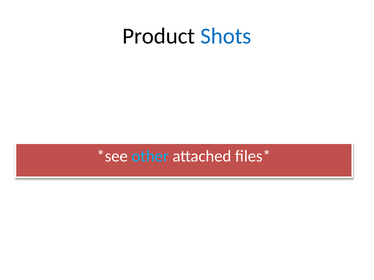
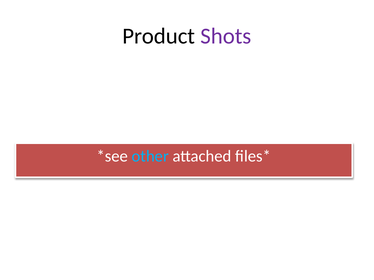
Shots colour: blue -> purple (226, 36)
